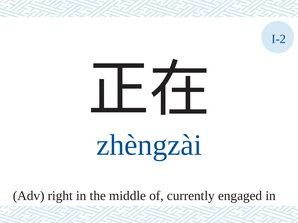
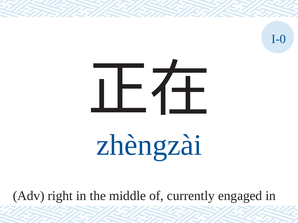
I-2: I-2 -> I-0 (279, 39)
